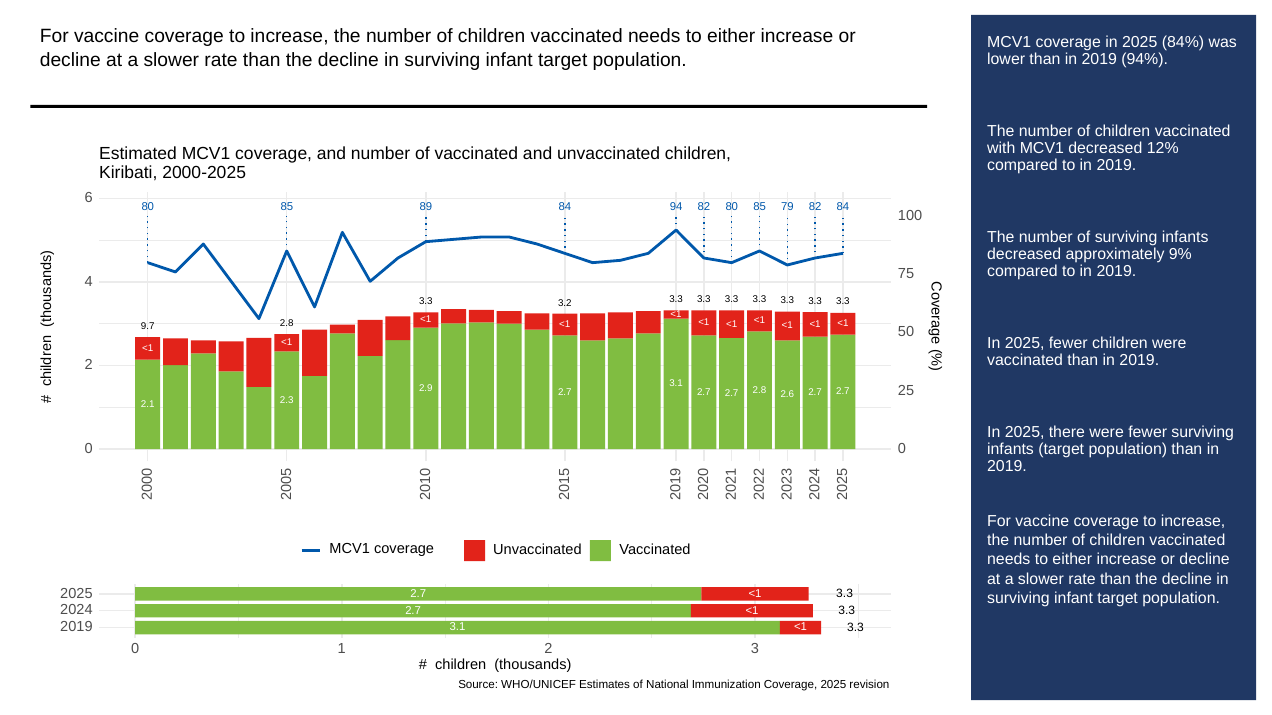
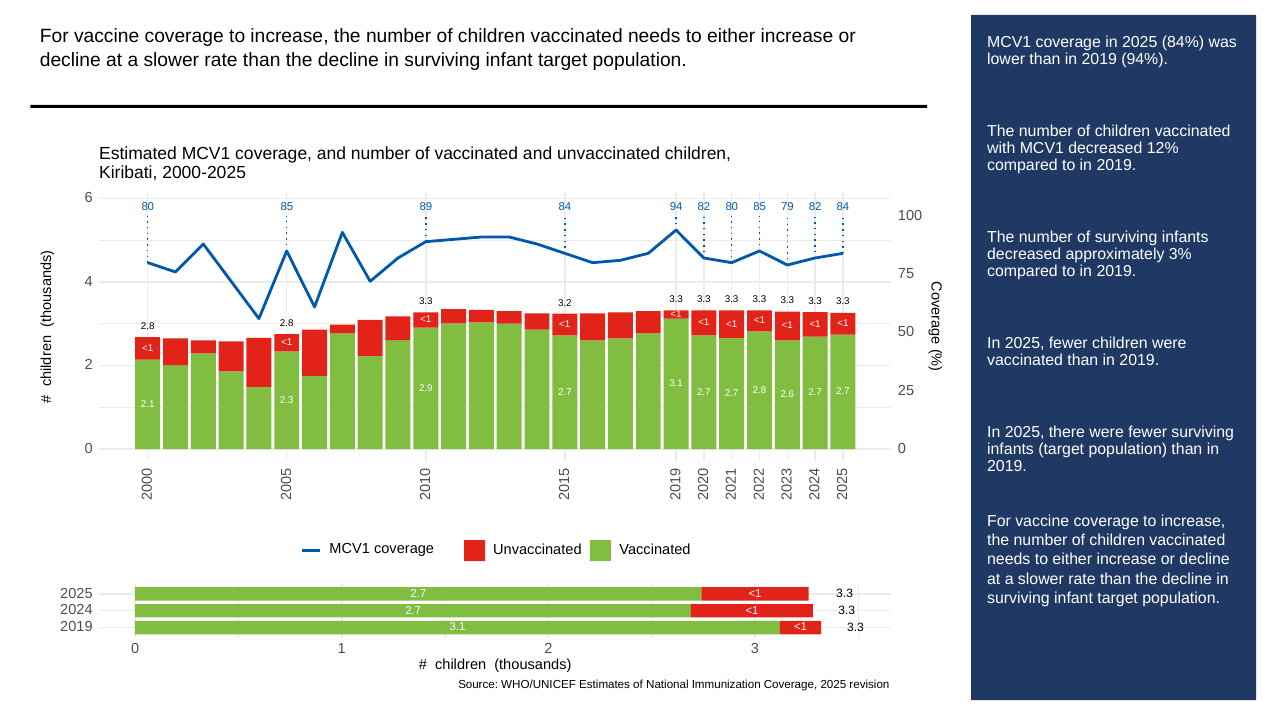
9%: 9% -> 3% (1180, 254)
9.7: 9.7 -> 2.8 (148, 326)
